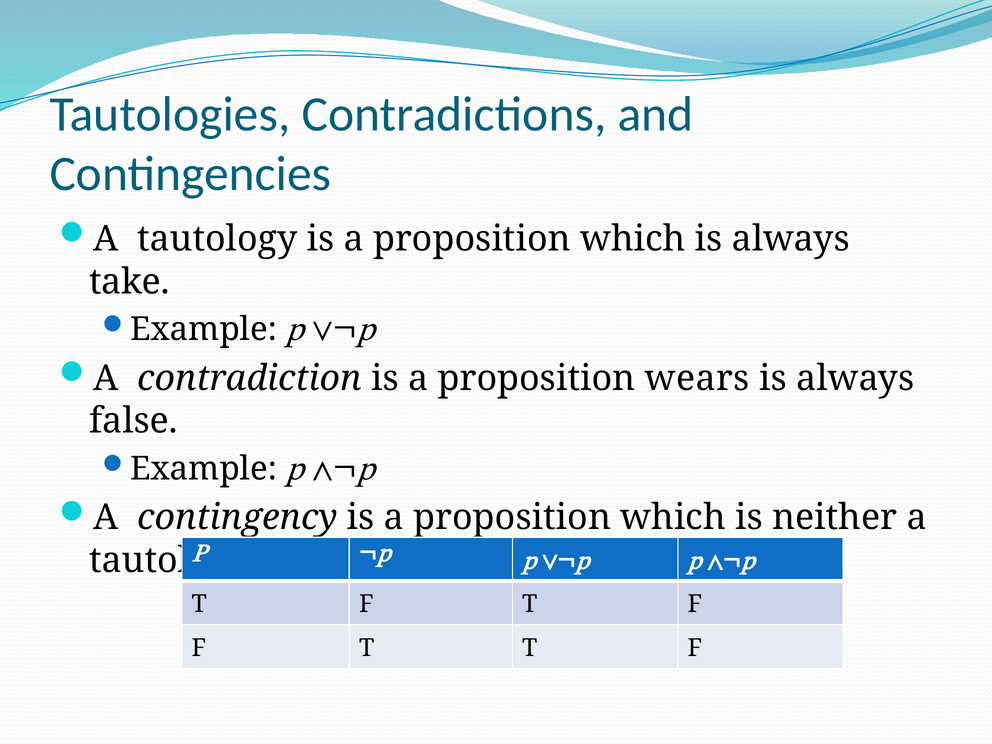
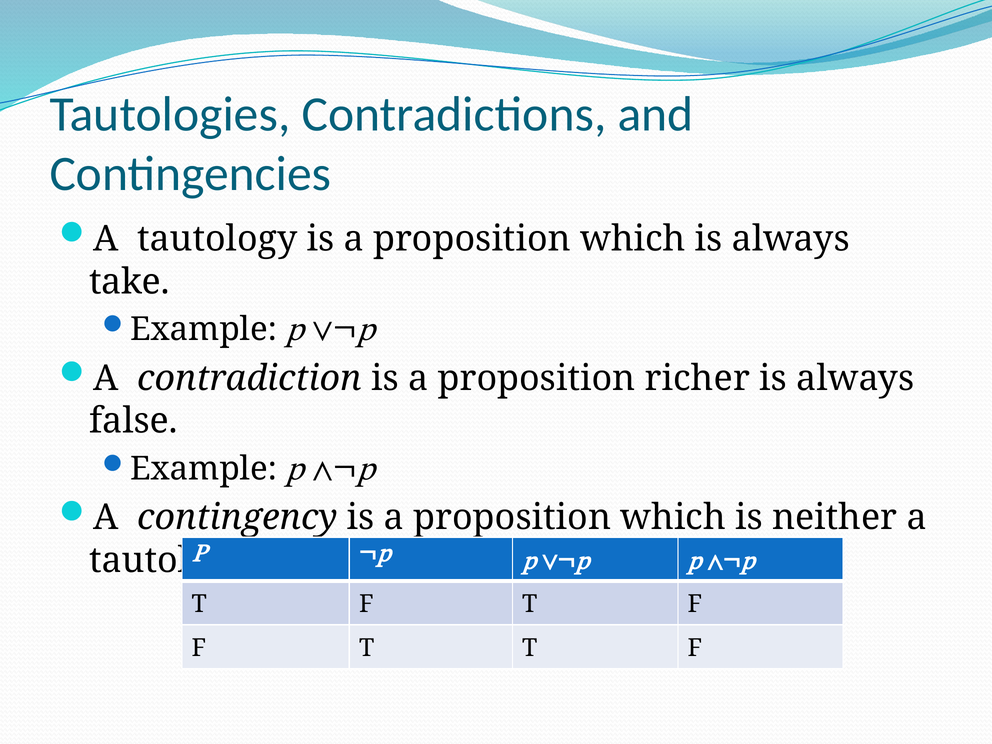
wears: wears -> richer (697, 378)
